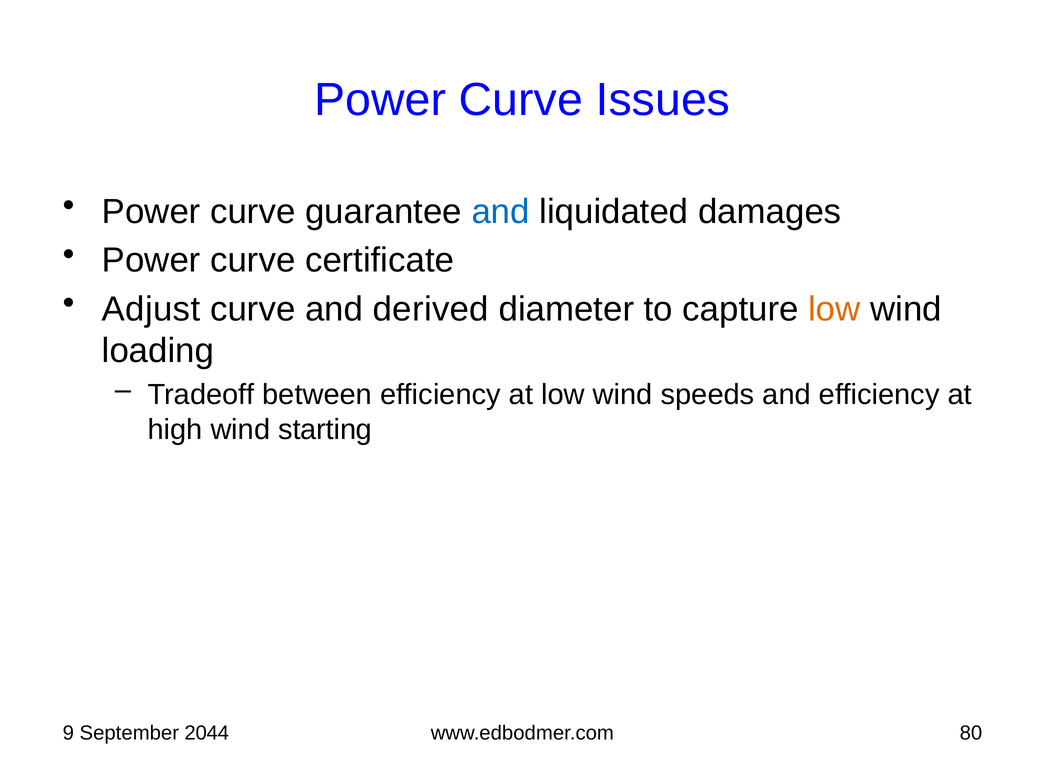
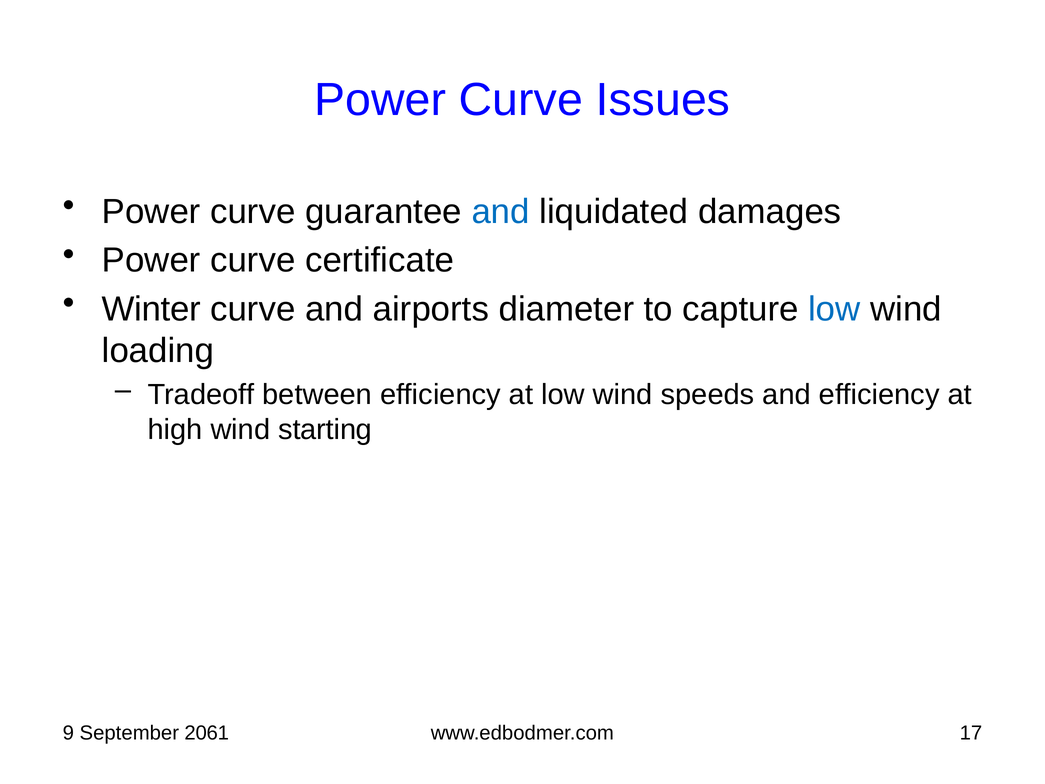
Adjust: Adjust -> Winter (151, 309)
derived: derived -> airports (431, 309)
low colour: orange -> blue (834, 309)
2044: 2044 -> 2061 (207, 733)
80: 80 -> 17 (971, 733)
